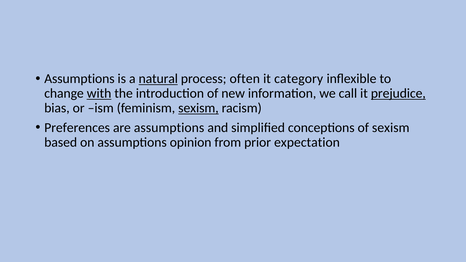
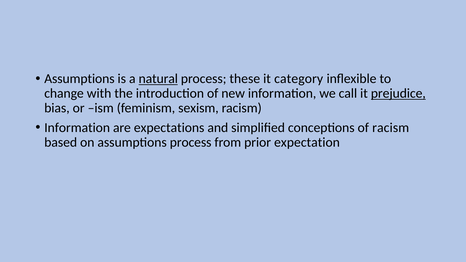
often: often -> these (245, 79)
with underline: present -> none (99, 93)
sexism underline: present -> none (198, 108)
Preferences: Preferences -> Information (77, 128)
are assumptions: assumptions -> expectations (169, 128)
of sexism: sexism -> racism (391, 128)
assumptions opinion: opinion -> process (191, 142)
